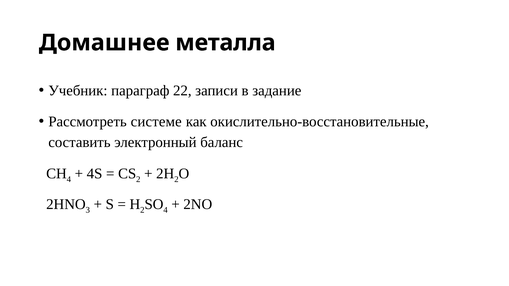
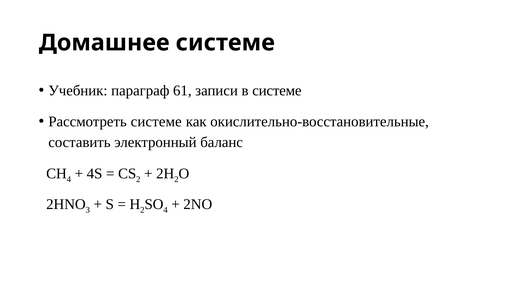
Домашнее металла: металла -> системе (225, 43)
22: 22 -> 61 (182, 91)
в задание: задание -> системе (277, 91)
